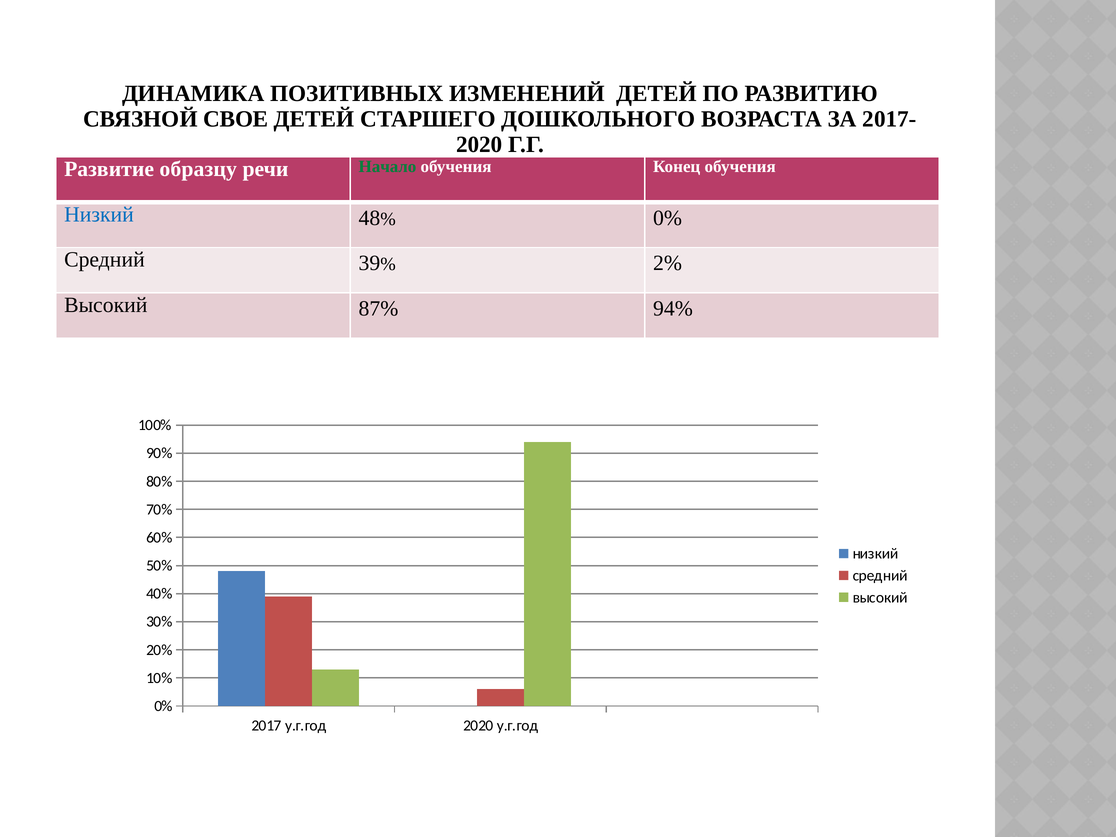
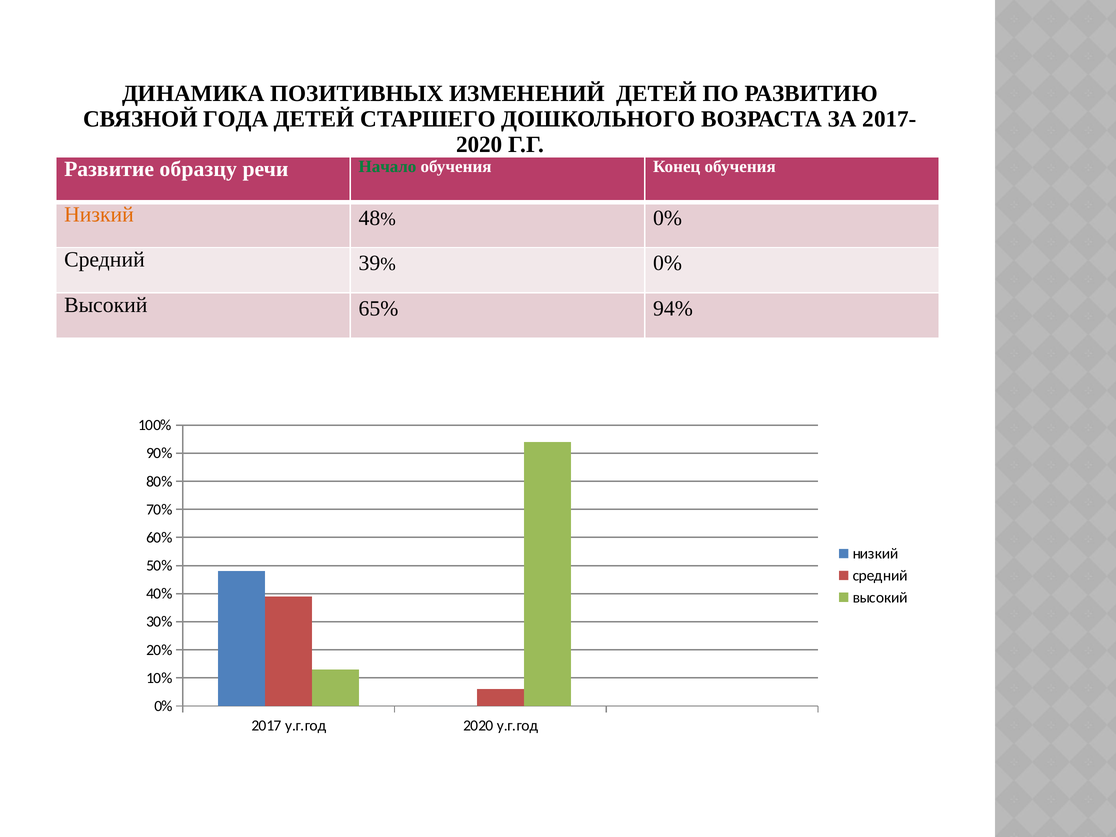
СВОЕ: СВОЕ -> ГОДА (236, 119)
Низкий colour: blue -> orange (99, 214)
39% 2%: 2% -> 0% (668, 263)
87%: 87% -> 65% (379, 308)
